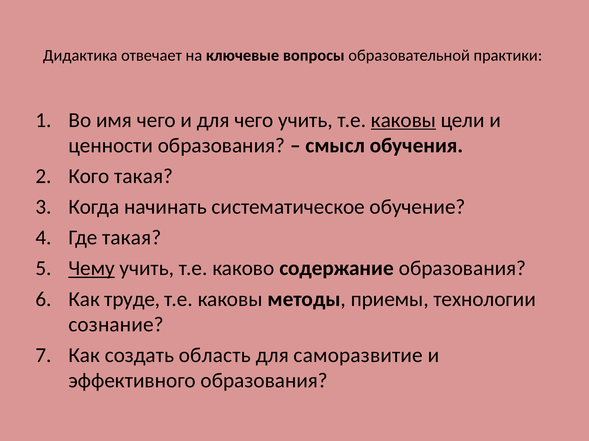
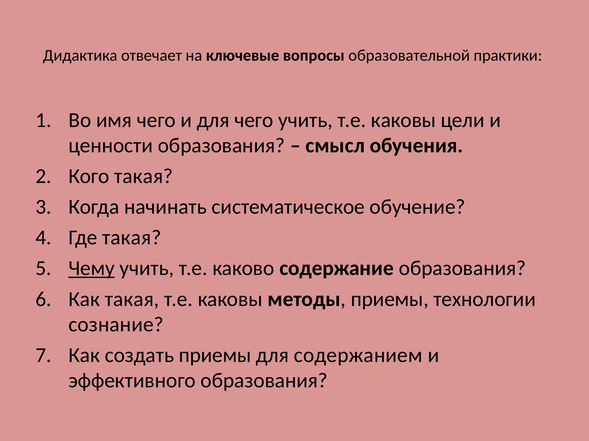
каковы underline: present -> none (403, 120)
Как труде: труде -> такая (132, 300)
создать область: область -> приемы (215, 356)
саморазвитие: саморазвитие -> содержанием (358, 356)
